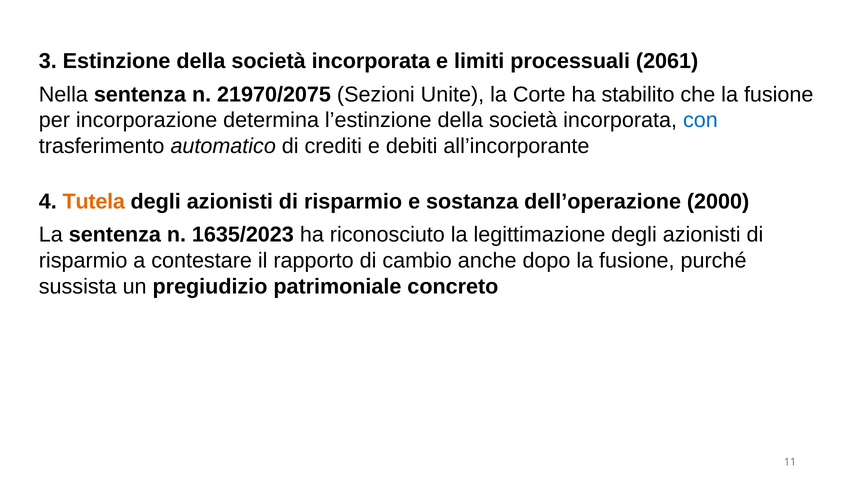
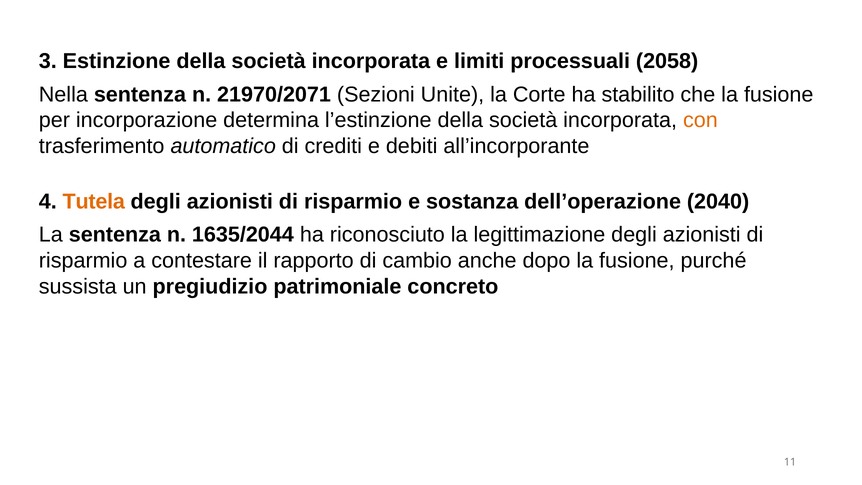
2061: 2061 -> 2058 (667, 61)
21970/2075: 21970/2075 -> 21970/2071 (274, 94)
con colour: blue -> orange (700, 120)
2000: 2000 -> 2040 (718, 202)
1635/2023: 1635/2023 -> 1635/2044 (243, 235)
